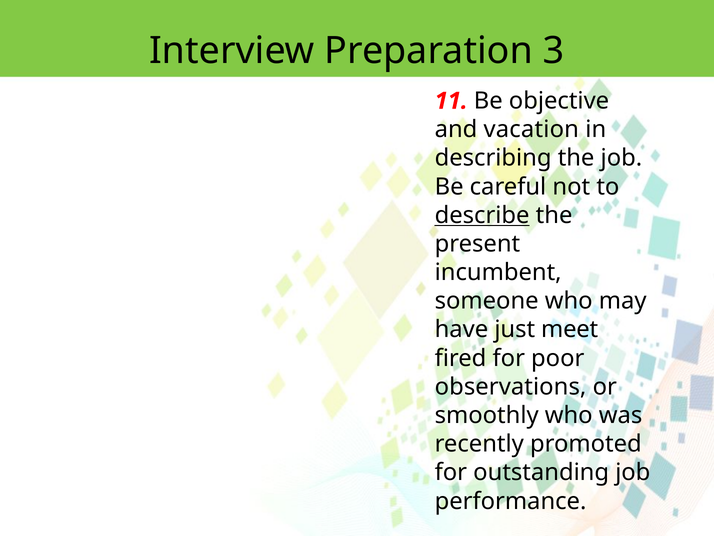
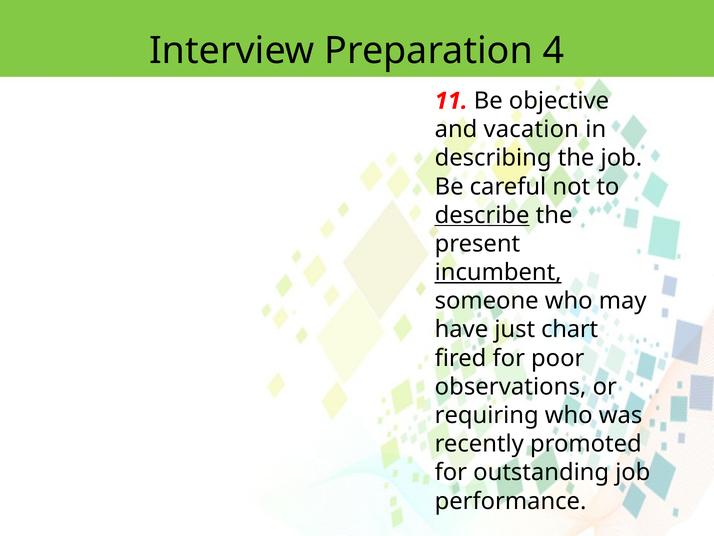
3: 3 -> 4 (554, 51)
incumbent underline: none -> present (498, 272)
meet: meet -> chart (570, 329)
smoothly: smoothly -> requiring (487, 415)
